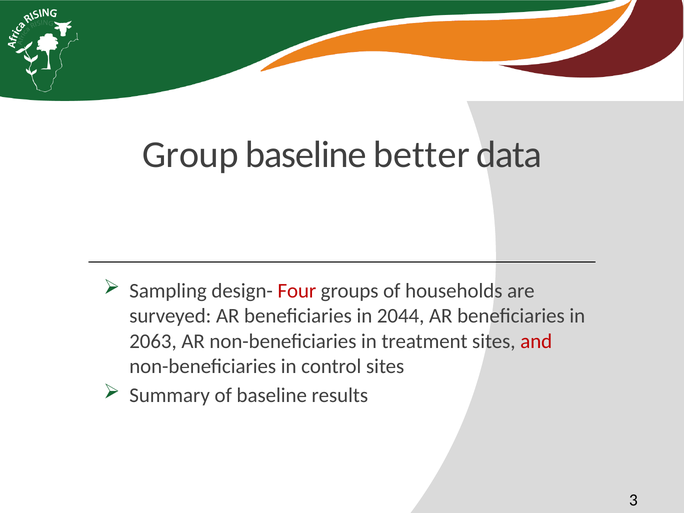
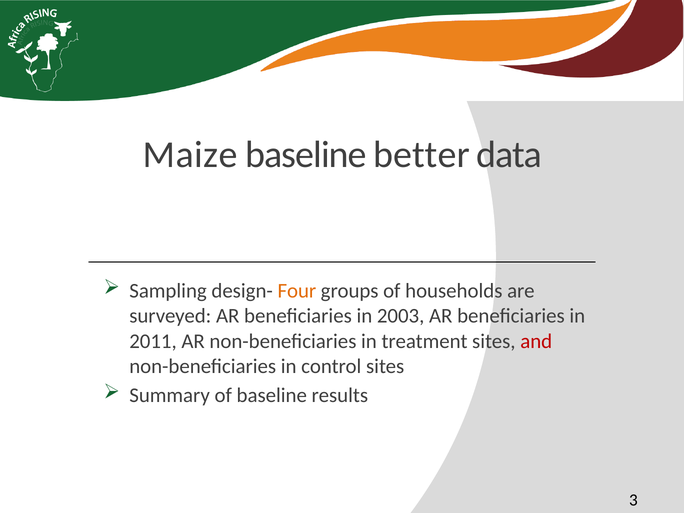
Group: Group -> Maize (190, 155)
Four colour: red -> orange (297, 291)
2044: 2044 -> 2003 (401, 316)
2063: 2063 -> 2011 (153, 341)
